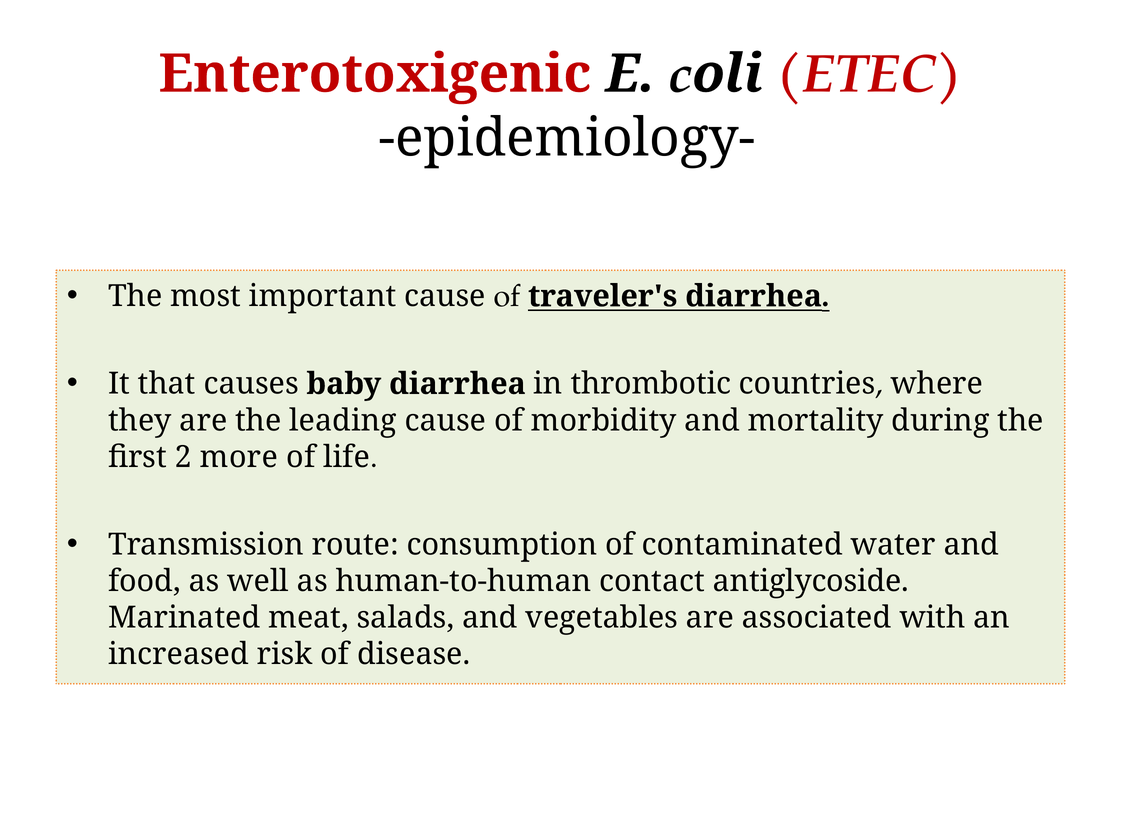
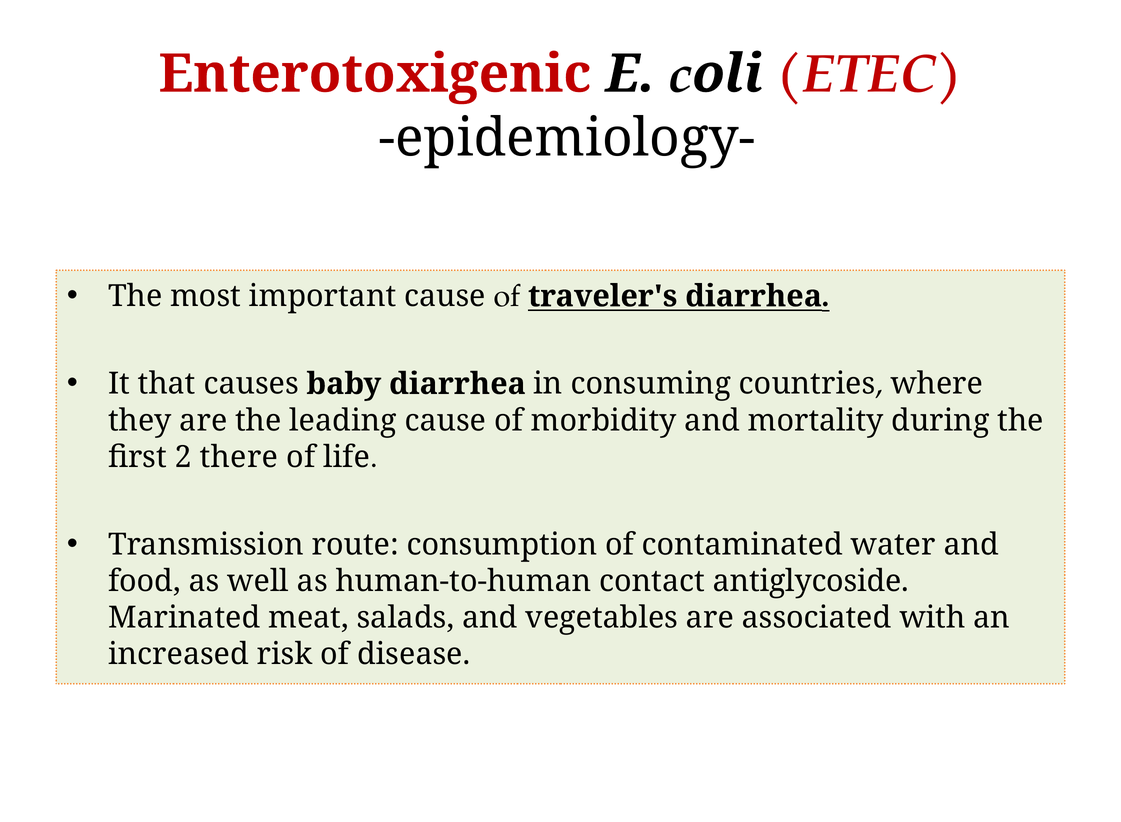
thrombotic: thrombotic -> consuming (651, 384)
more: more -> there (239, 457)
